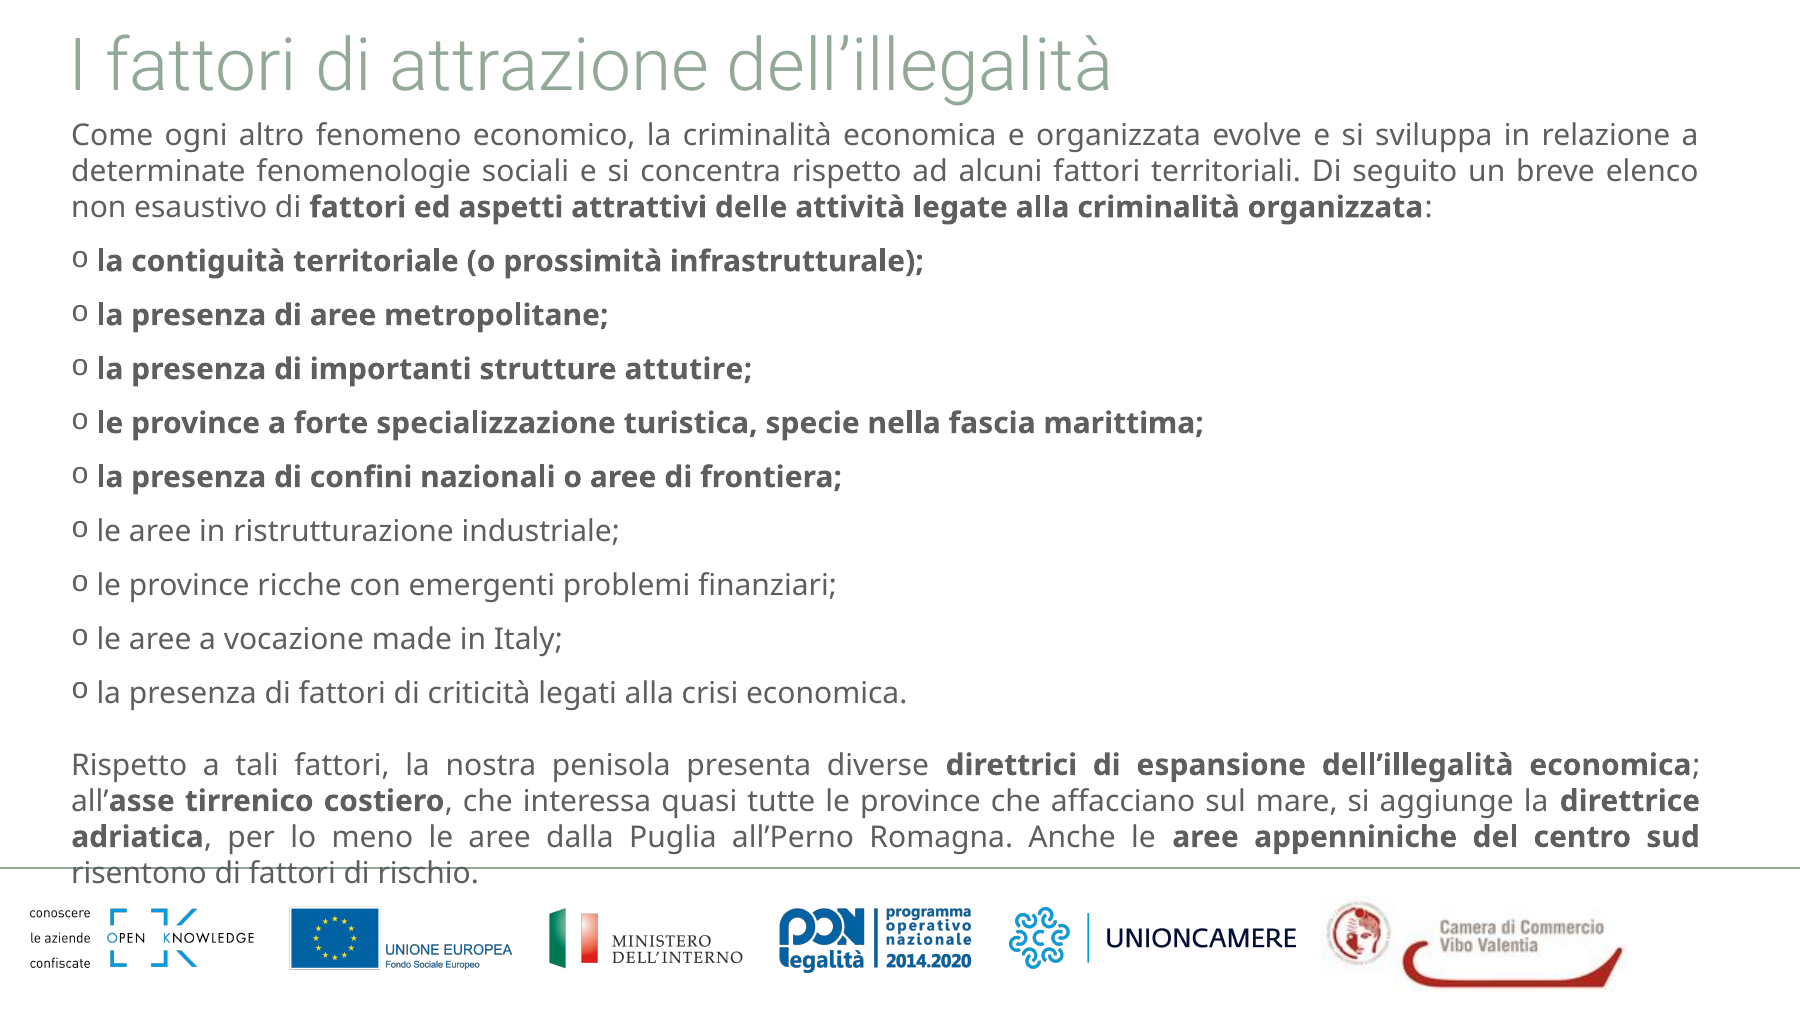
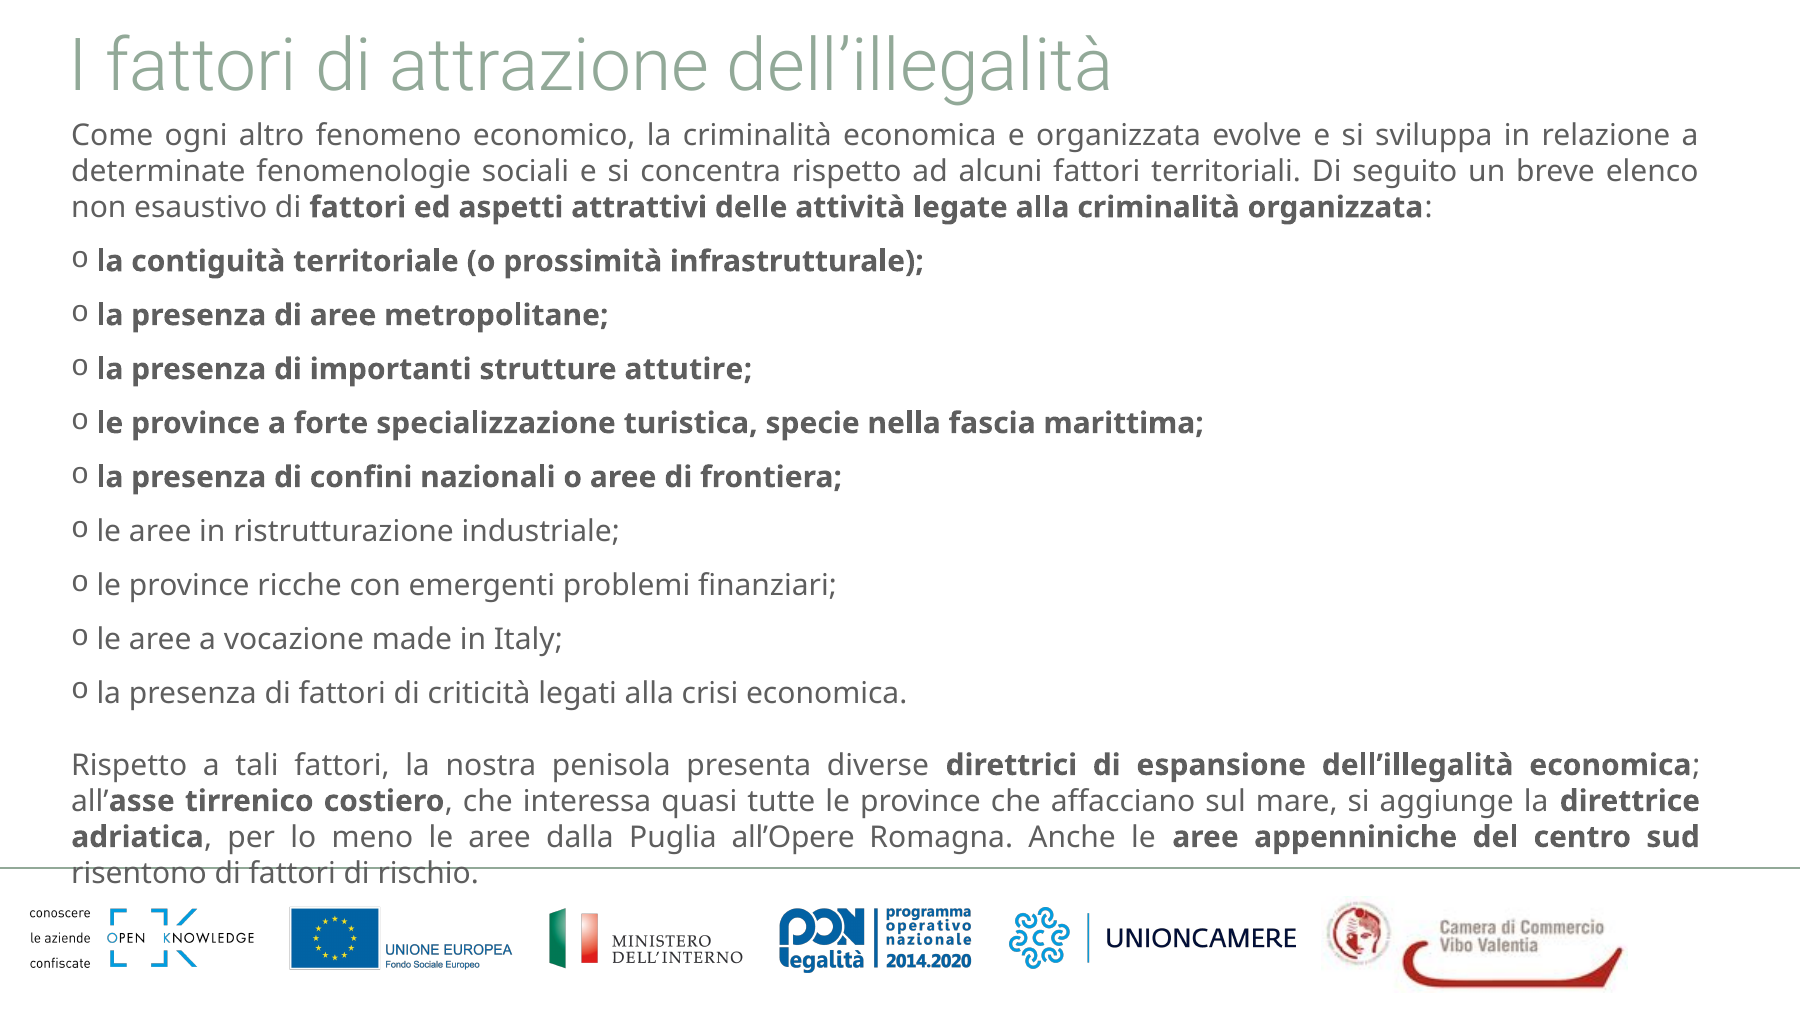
all’Perno: all’Perno -> all’Opere (793, 838)
